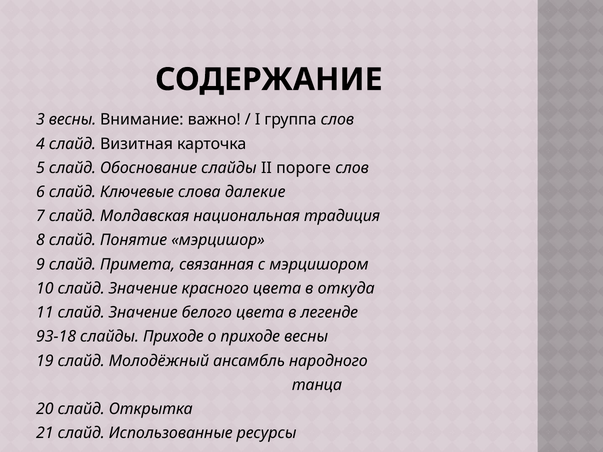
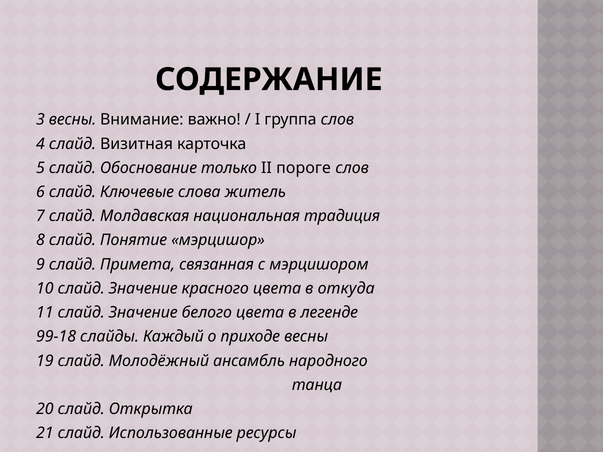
Обоснование слайды: слайды -> только (229, 168)
далекие: далекие -> житель (255, 192)
93-18: 93-18 -> 99-18 (56, 337)
слайды Приходе: Приходе -> Каждый (173, 337)
